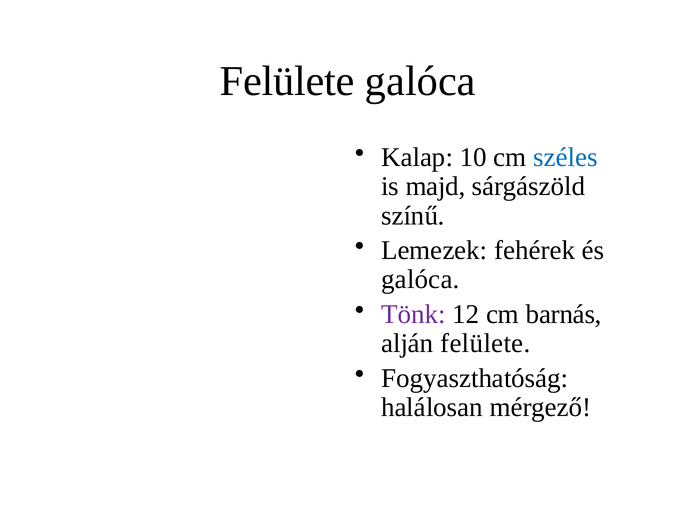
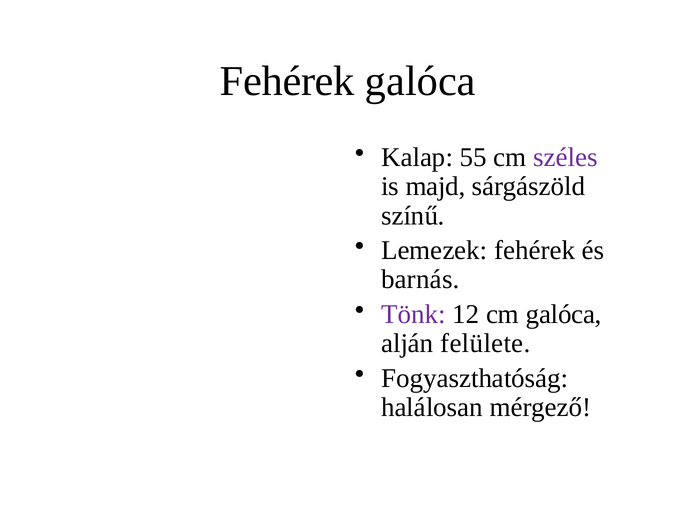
Felülete: Felülete -> Fehérek (287, 81)
10: 10 -> 55 (473, 157)
széles colour: blue -> purple (565, 157)
galóca: galóca -> barnás (420, 280)
cm barnás: barnás -> galóca (564, 314)
